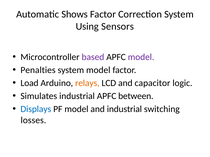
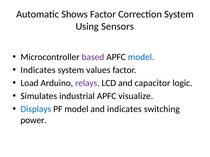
model colour: purple -> blue (141, 57)
Penalties: Penalties -> Indicates (38, 70)
system model: model -> values (98, 70)
relays colour: orange -> purple (87, 83)
between: between -> visualize (136, 96)
and industrial: industrial -> indicates (124, 109)
losses: losses -> power (34, 121)
